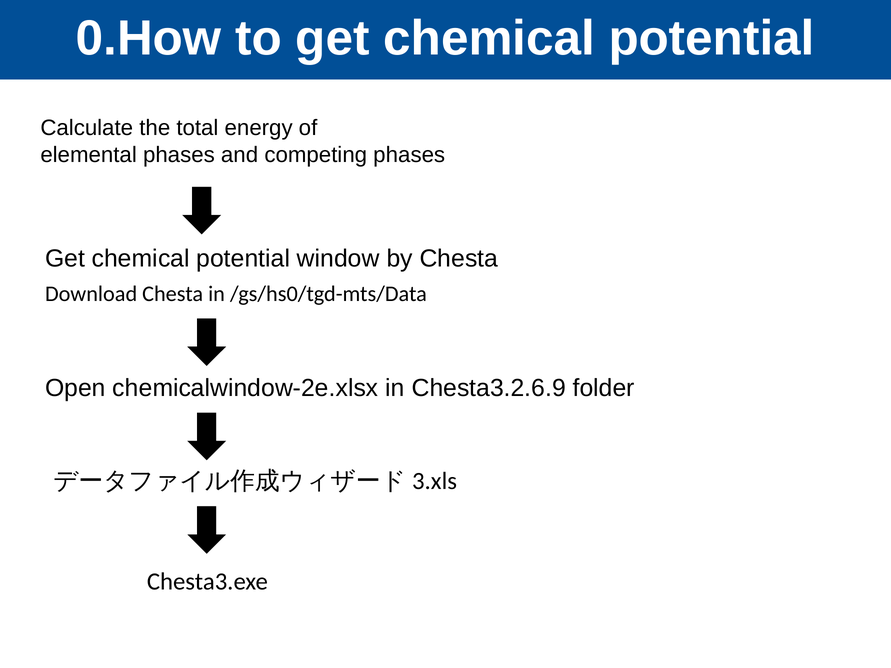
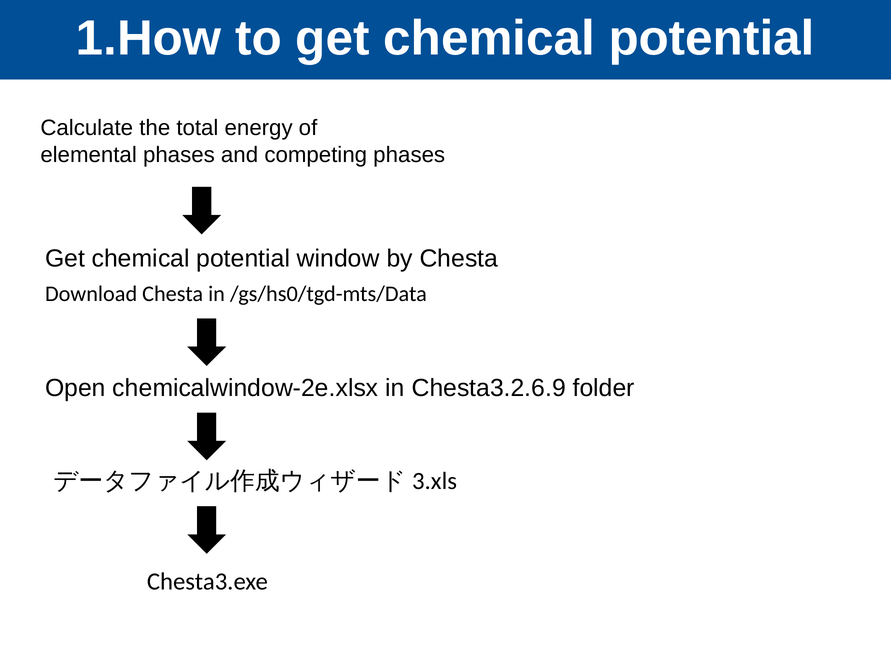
0.How: 0.How -> 1.How (149, 38)
